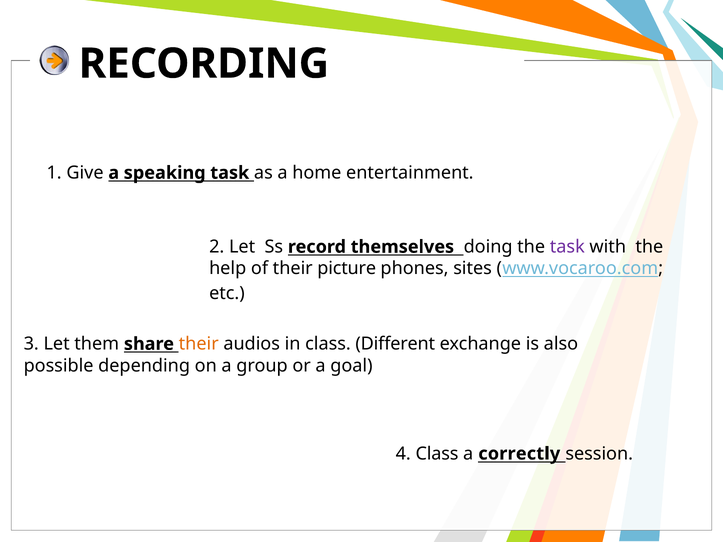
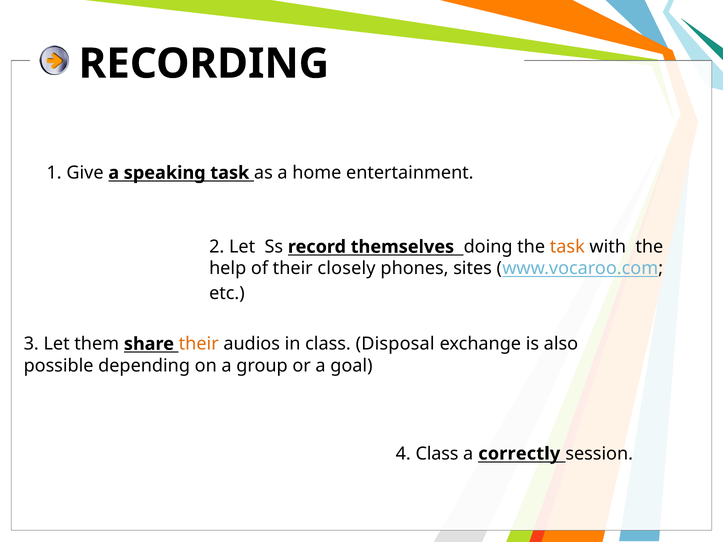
task colour: purple -> orange (567, 247)
picture: picture -> closely (347, 269)
Different: Different -> Disposal (395, 344)
